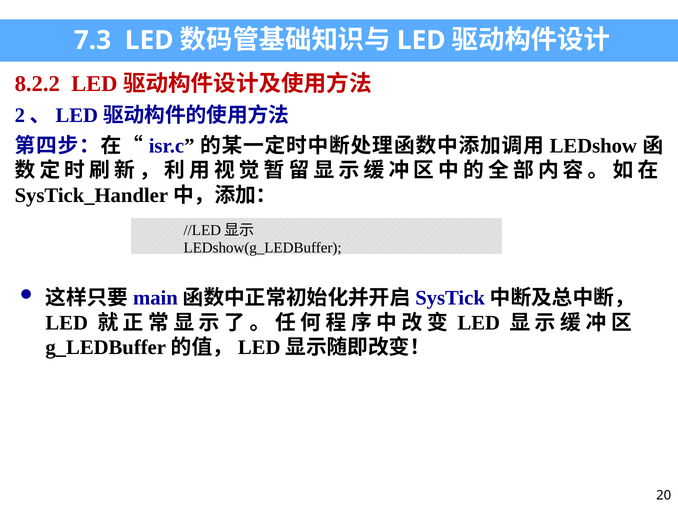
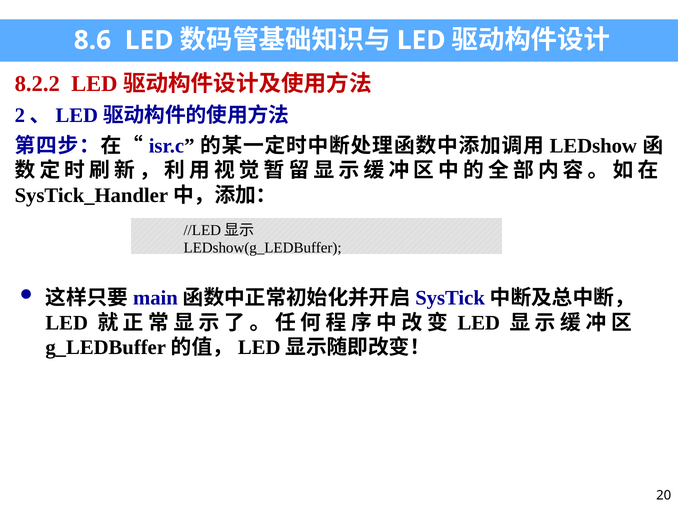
7.3: 7.3 -> 8.6 (92, 40)
